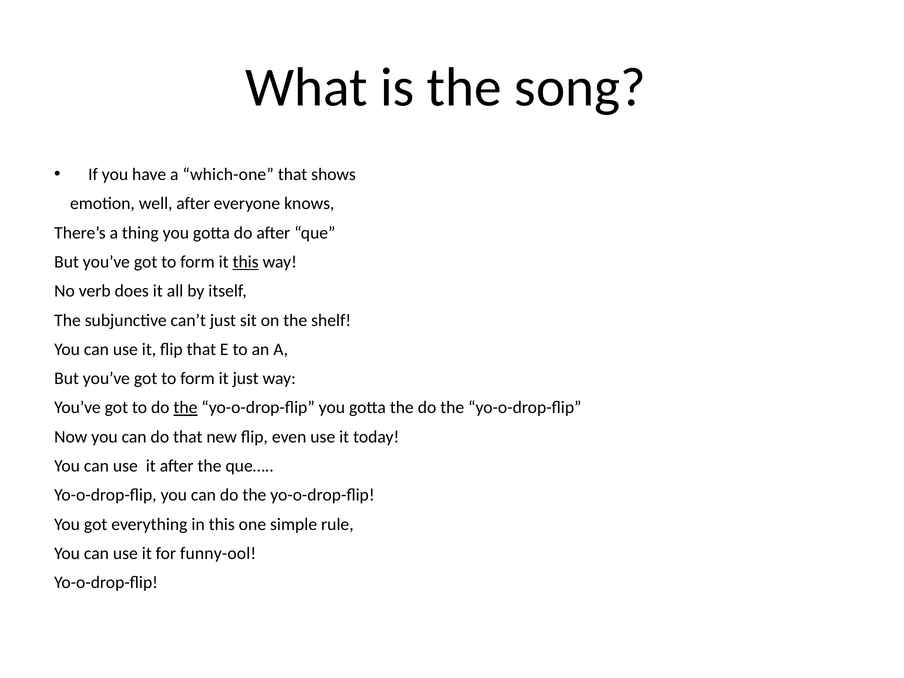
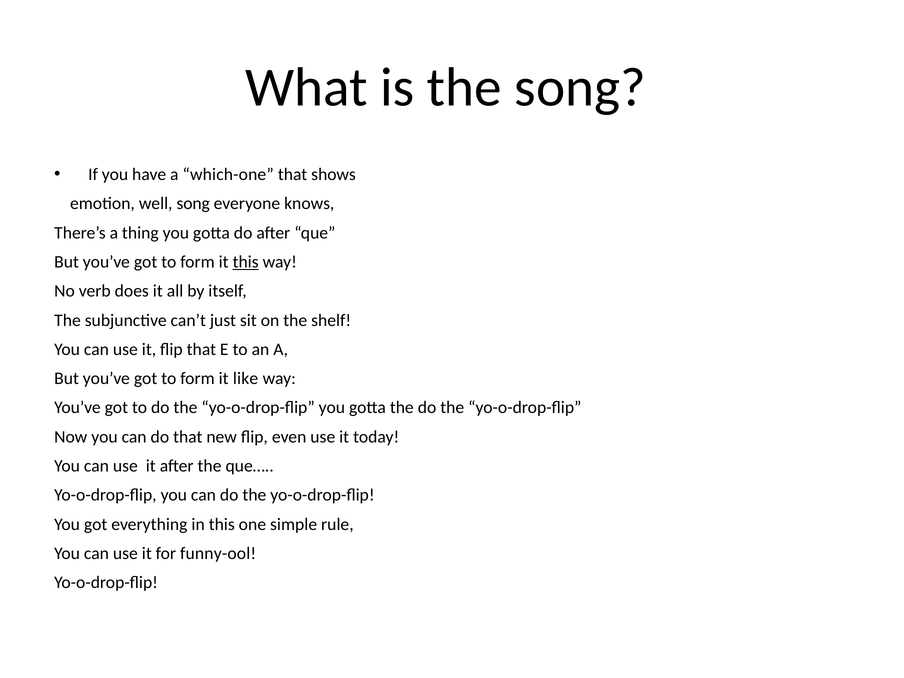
well after: after -> song (193, 204)
it just: just -> like (246, 379)
the underline: present -> none (185, 408)
